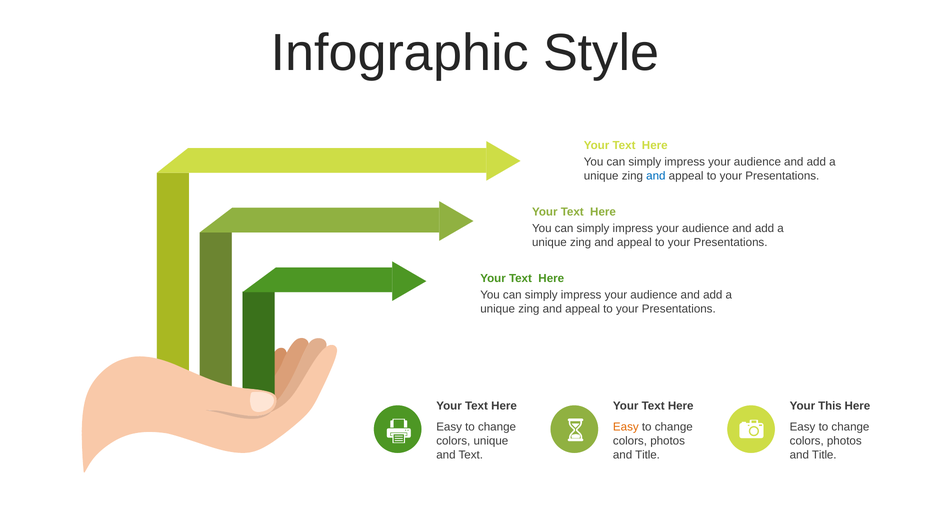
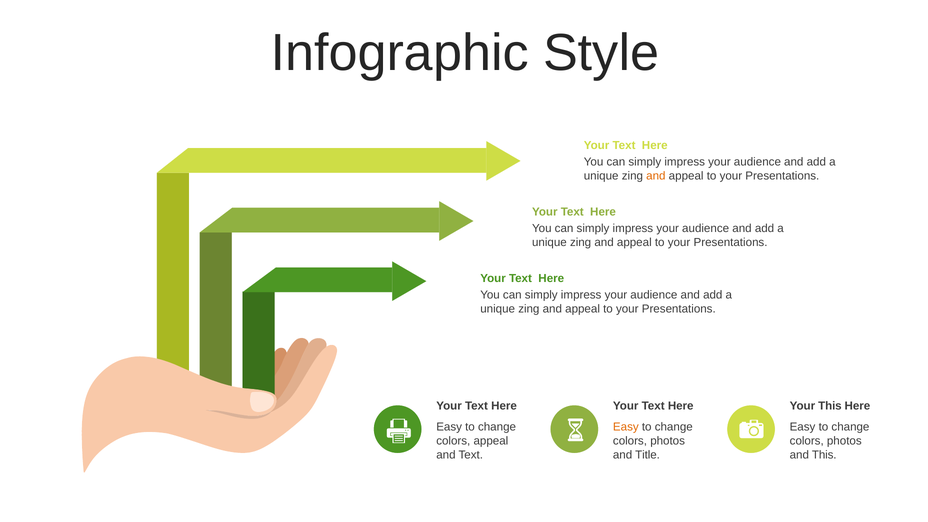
and colour: blue -> orange (656, 176)
colors unique: unique -> appeal (491, 441)
Title: Title -> This (824, 455)
